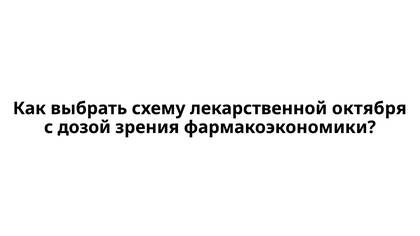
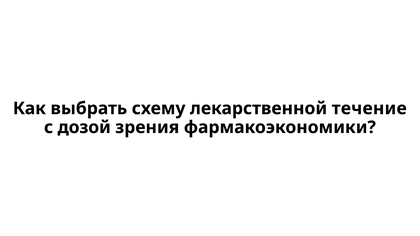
октября: октября -> течение (369, 109)
